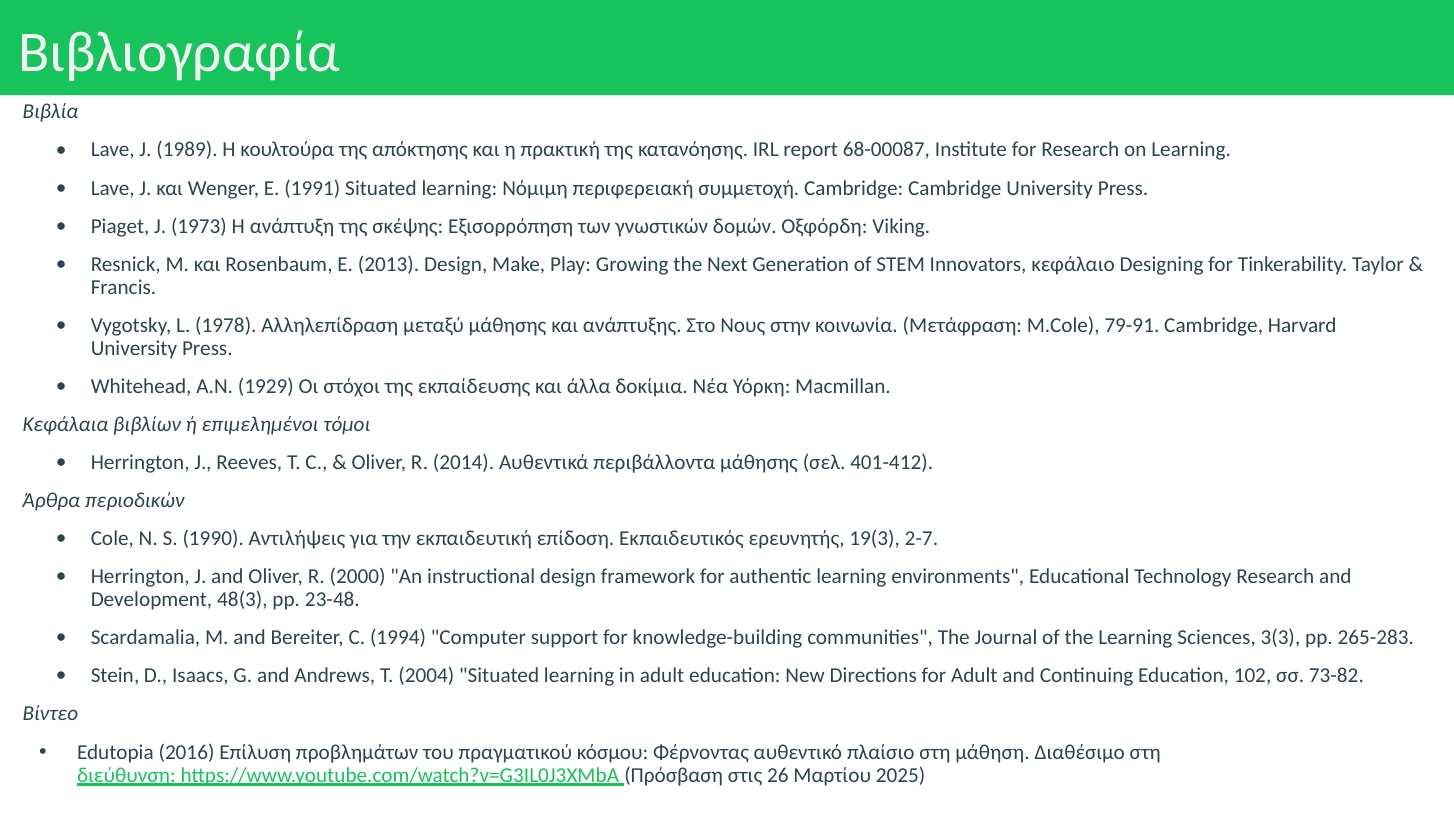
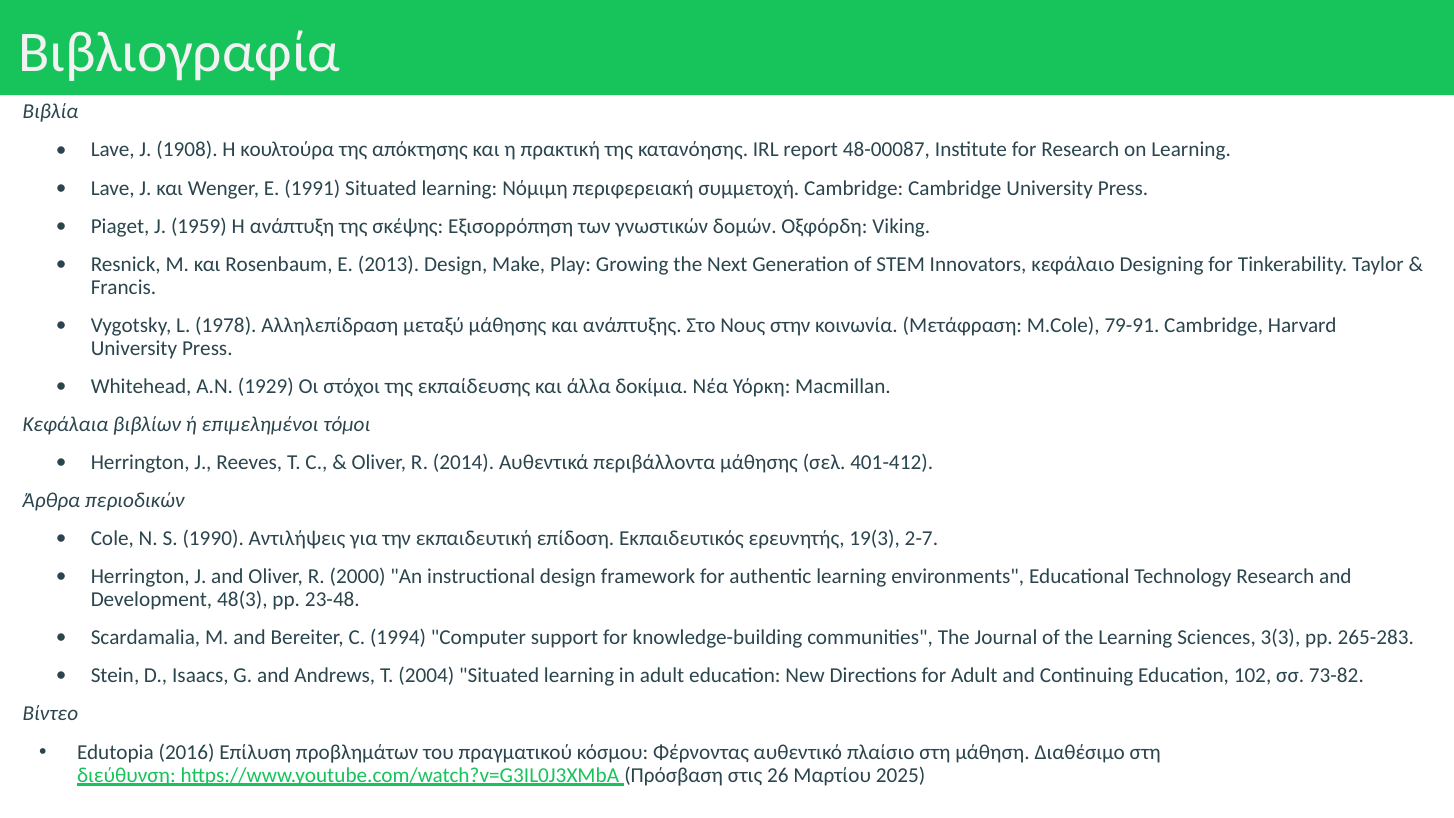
1989: 1989 -> 1908 (187, 150)
68-00087: 68-00087 -> 48-00087 (886, 150)
1973: 1973 -> 1959 (199, 226)
